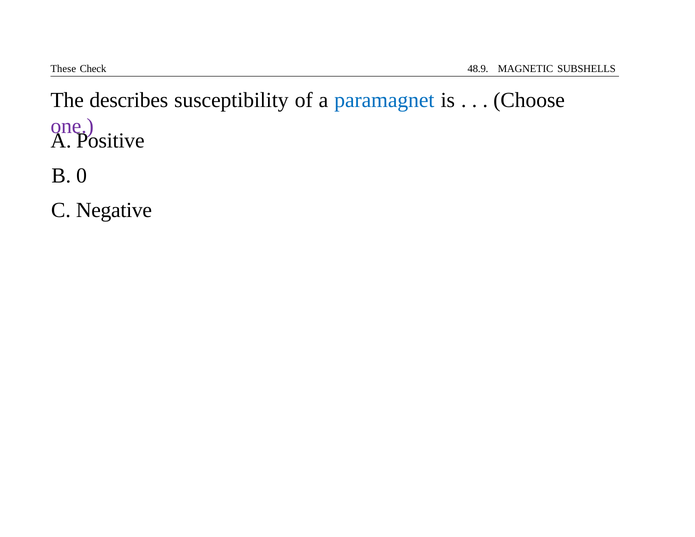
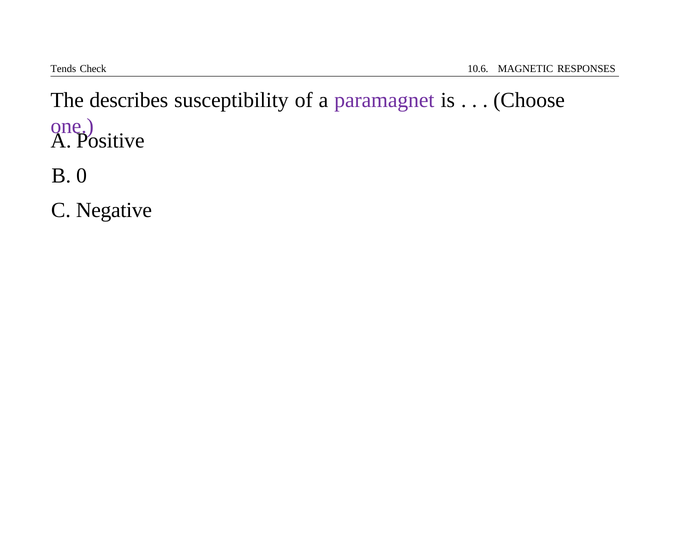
These: These -> Tends (63, 69)
48.9: 48.9 -> 10.6 (478, 69)
SUBSHELLS: SUBSHELLS -> RESPONSES (586, 69)
paramagnet colour: blue -> purple (384, 100)
